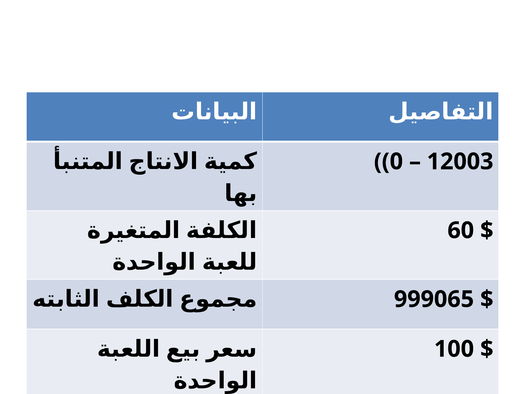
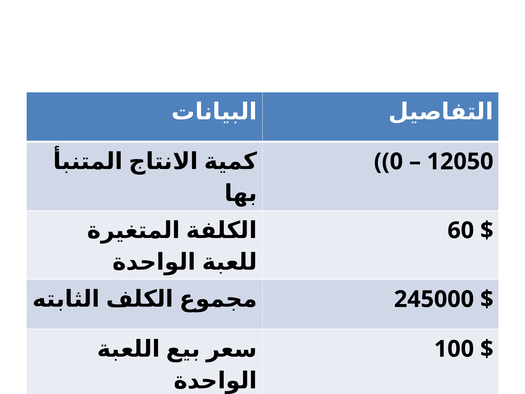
12003: 12003 -> 12050 (460, 161)
999065: 999065 -> 245000 (434, 299)
